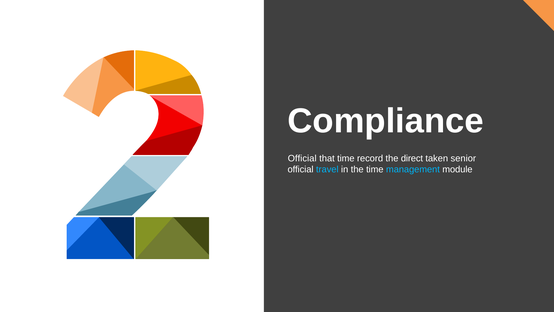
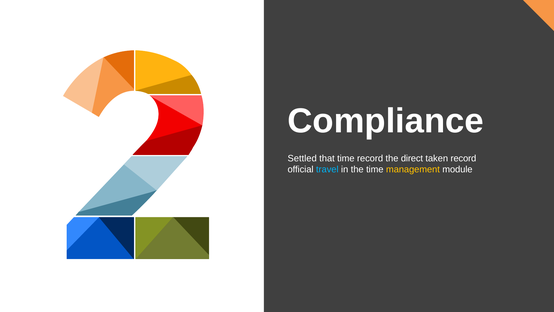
Official: Official -> Settled (302, 158)
taken senior: senior -> record (463, 158)
management colour: light blue -> yellow (413, 169)
